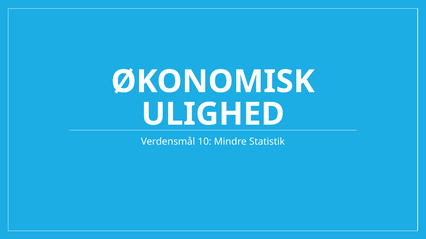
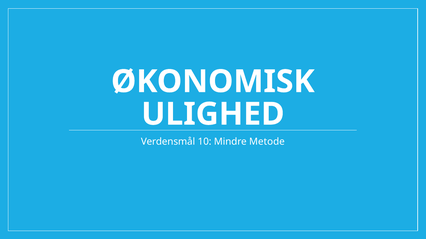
Statistik: Statistik -> Metode (267, 142)
